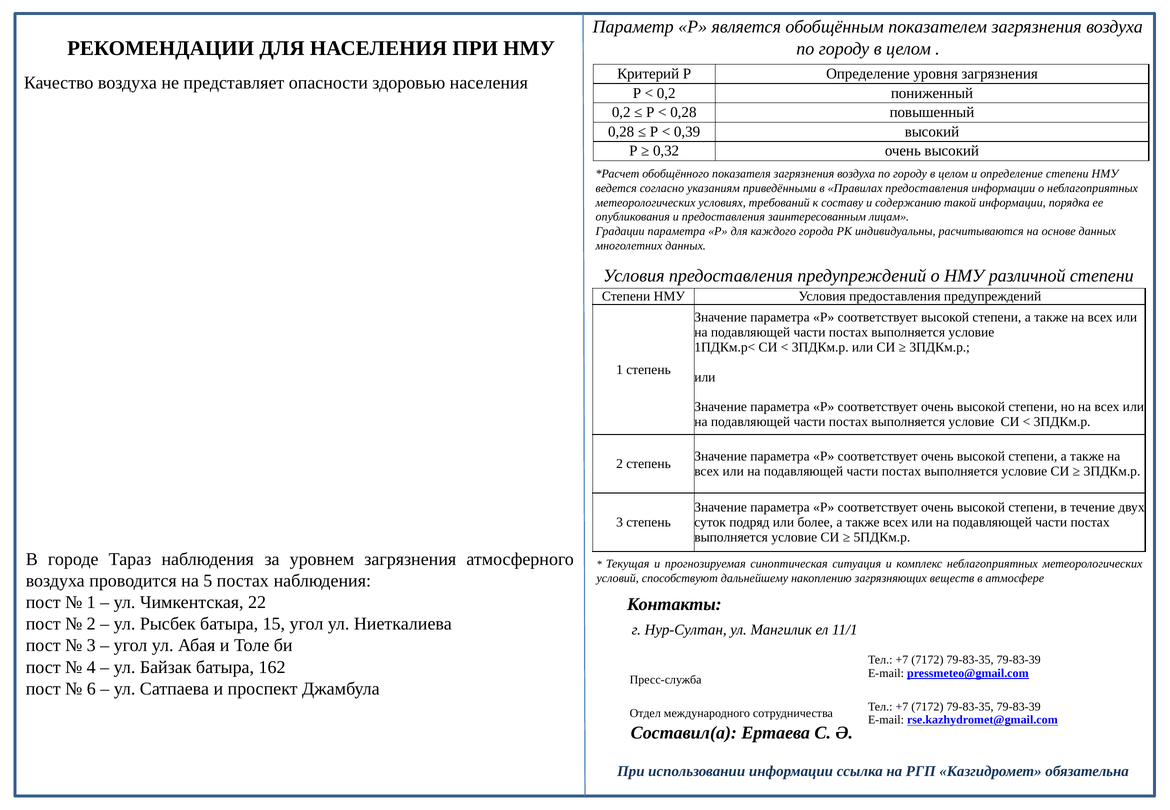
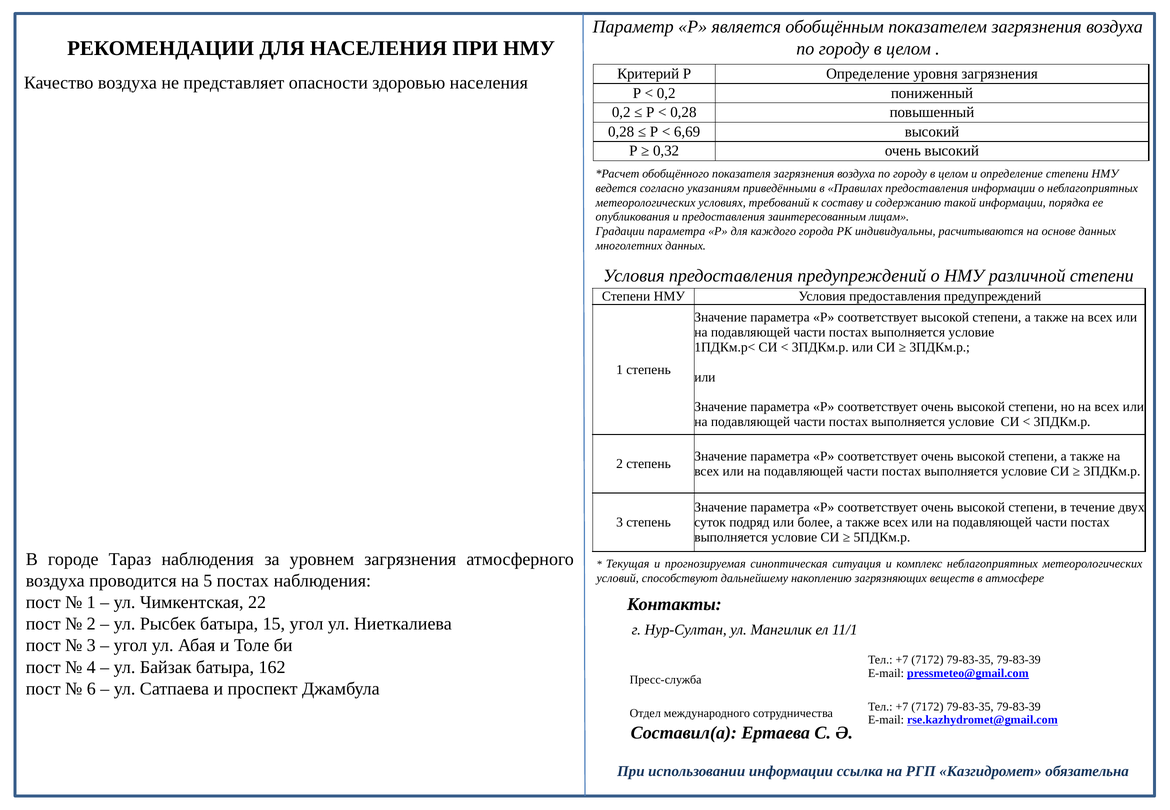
0,39: 0,39 -> 6,69 (687, 132)
